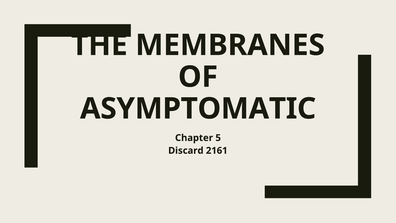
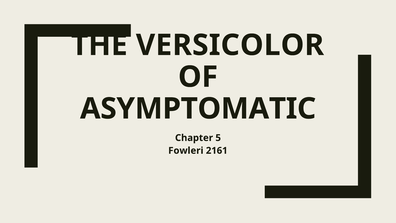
MEMBRANES: MEMBRANES -> VERSICOLOR (230, 45)
Discard: Discard -> Fowleri (186, 150)
